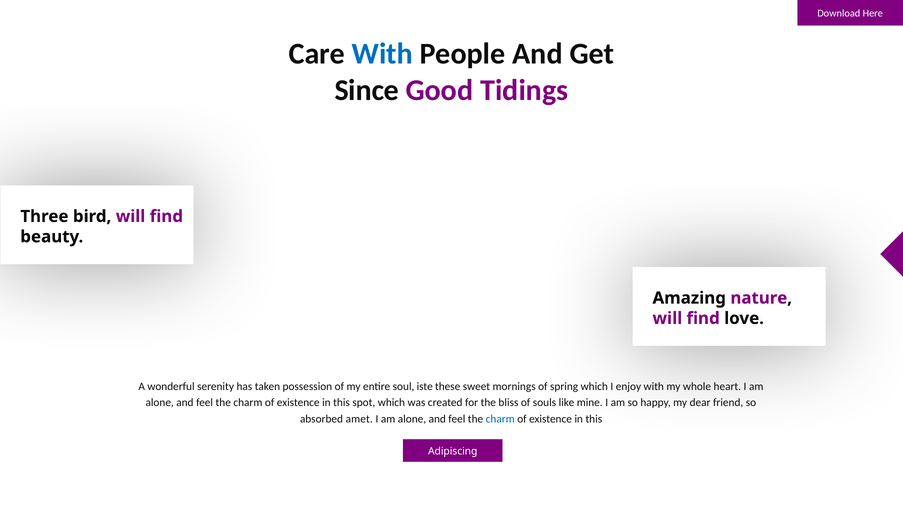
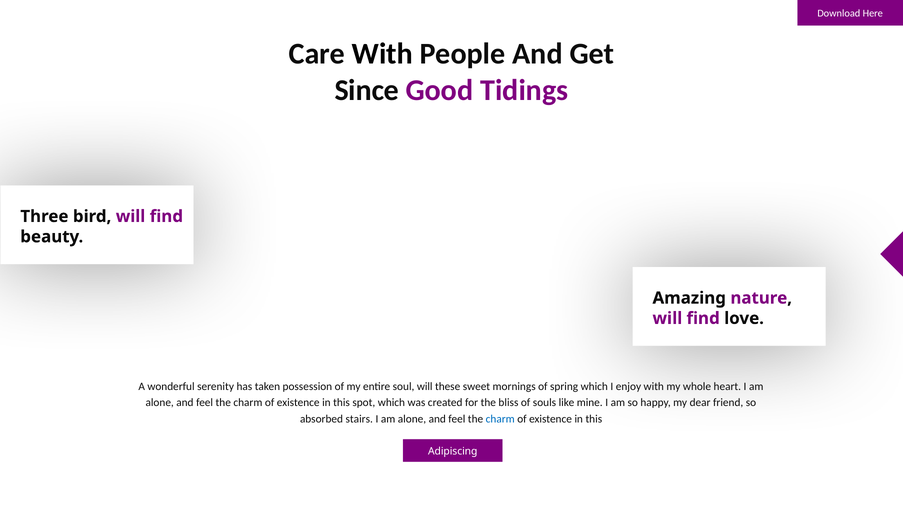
With colour: blue -> black (382, 54)
soul iste: iste -> will (425, 386)
amet: amet -> stairs (359, 419)
